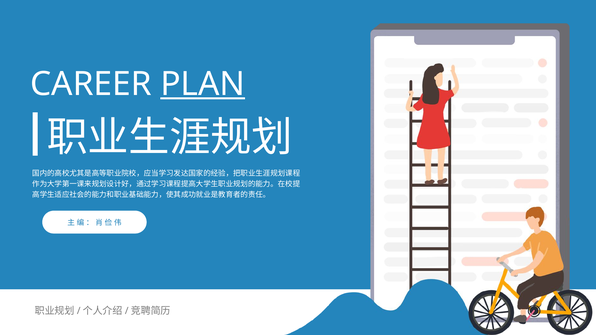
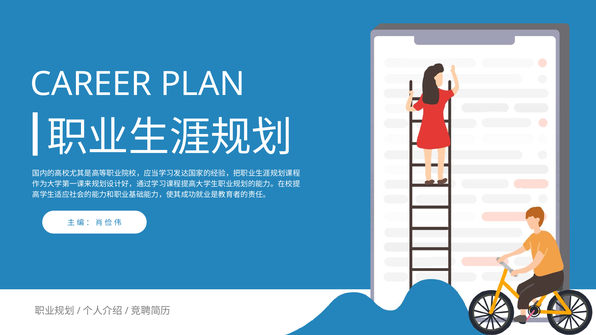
PLAN underline: present -> none (203, 84)
